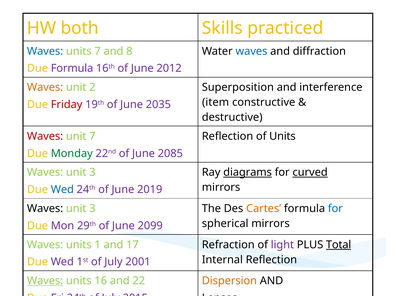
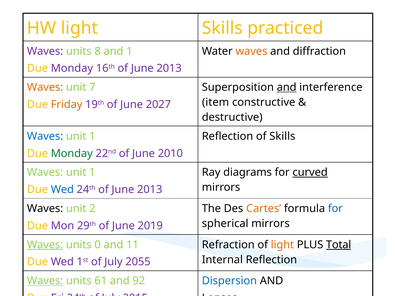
HW both: both -> light (79, 28)
Waves colour: blue -> purple (45, 51)
units 7: 7 -> 8 (98, 51)
and 8: 8 -> 1 (129, 51)
waves colour: blue -> orange (251, 51)
Formula: Formula -> Monday (72, 68)
16th of June 2012: 2012 -> 2013 (169, 68)
2: 2 -> 7 (92, 87)
and underline: none -> present (287, 87)
Friday colour: red -> orange (67, 105)
2035: 2035 -> 2027 (158, 105)
Waves colour: red -> blue (45, 136)
7: 7 -> 1 (92, 136)
of Units: Units -> Skills (282, 136)
2085: 2085 -> 2010 (170, 154)
3: 3 -> 1 (92, 173)
diagrams underline: present -> none (248, 173)
24th of June 2019: 2019 -> 2013 (150, 190)
3: 3 -> 2 (92, 209)
2099: 2099 -> 2019 (150, 226)
Waves underline: none -> present (45, 245)
1: 1 -> 0 (98, 245)
17: 17 -> 11 (133, 245)
light colour: purple -> orange (282, 245)
2001: 2001 -> 2055 (138, 262)
16: 16 -> 61 (101, 281)
22: 22 -> 92 (139, 281)
Dispersion colour: orange -> blue (229, 281)
